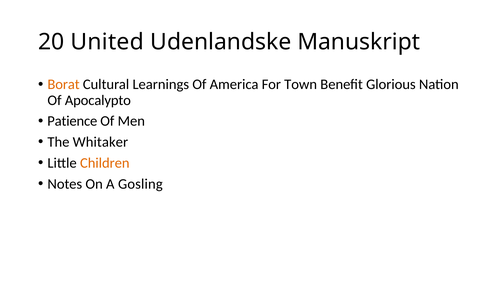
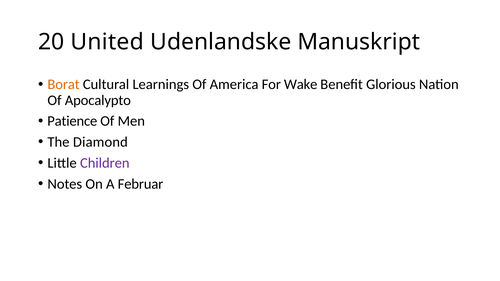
Town: Town -> Wake (301, 85)
Whitaker: Whitaker -> Diamond (100, 142)
Children colour: orange -> purple (105, 163)
Gosling: Gosling -> Februar (141, 184)
